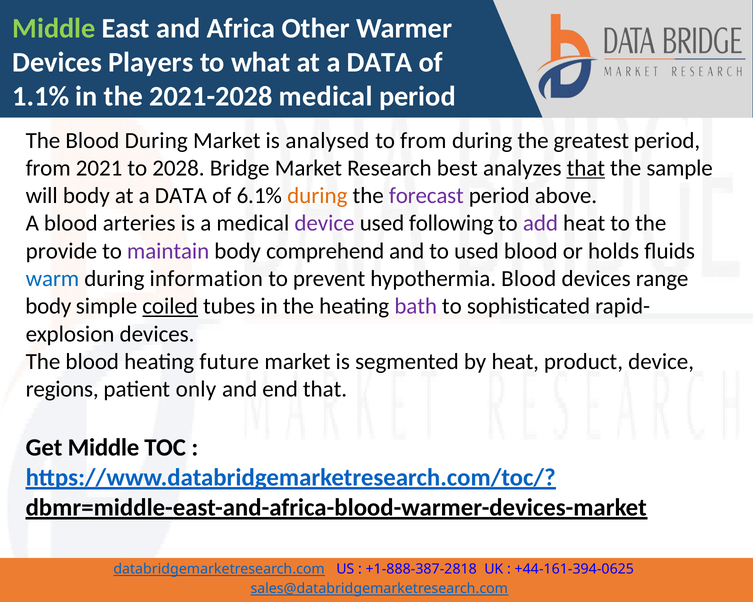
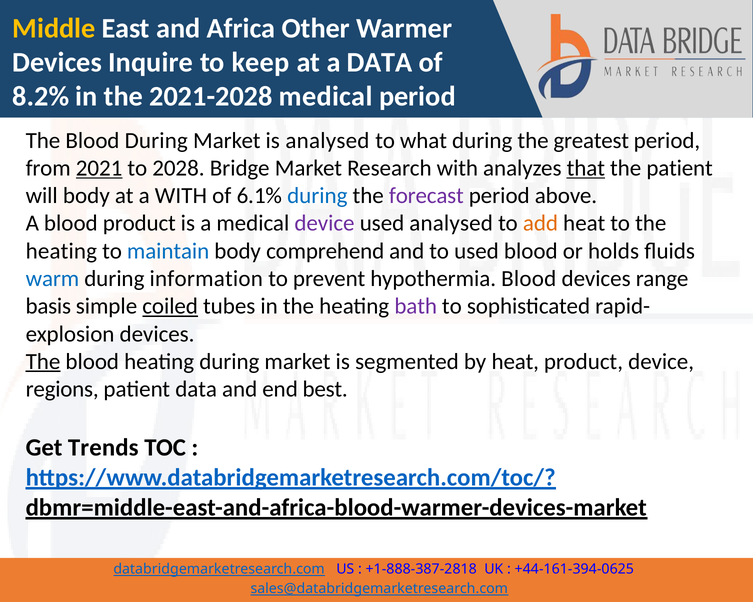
Middle colour: light green -> yellow (54, 28)
Players: Players -> Inquire (151, 62)
what: what -> keep (261, 62)
1.1%: 1.1% -> 8.2% (41, 96)
to from: from -> what (423, 141)
2021 underline: none -> present (99, 168)
Research best: best -> with (457, 168)
the sample: sample -> patient (680, 168)
DATA: DATA -> WITH (181, 196)
during colour: orange -> blue (317, 196)
blood arteries: arteries -> product (139, 224)
used following: following -> analysed (451, 224)
add colour: purple -> orange (541, 224)
provide: provide -> heating (61, 251)
maintain colour: purple -> blue (168, 251)
body: body -> basis (48, 307)
The underline: none -> present (43, 362)
heating future: future -> during (229, 362)
patient only: only -> data (196, 389)
end that: that -> best (325, 389)
Get Middle: Middle -> Trends (103, 448)
